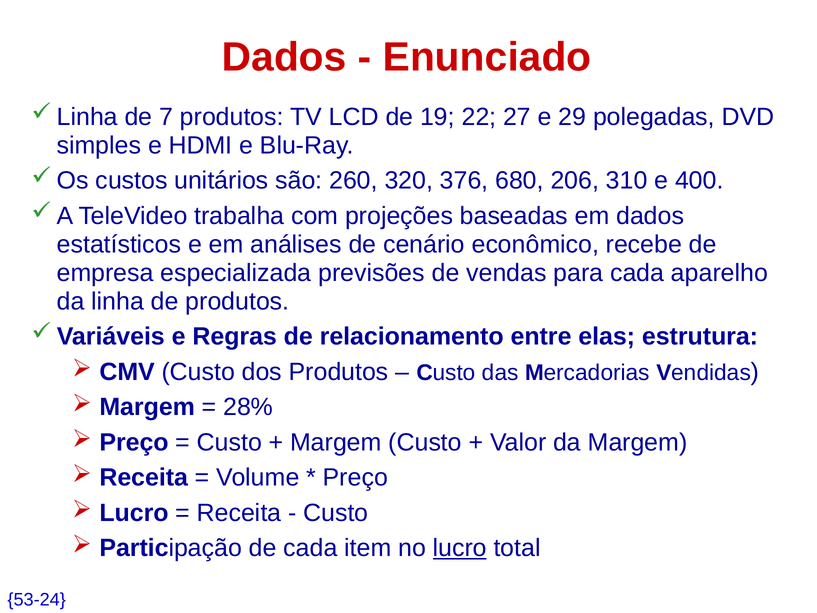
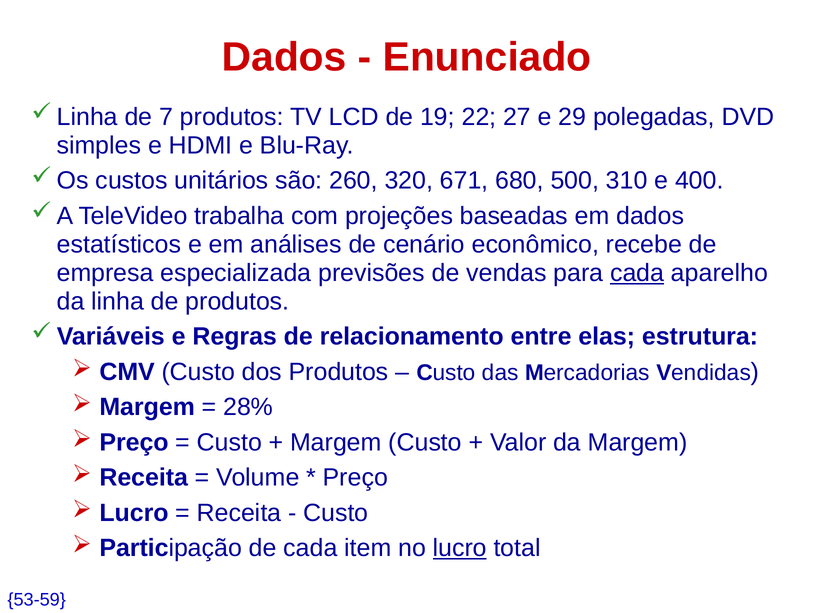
376: 376 -> 671 (464, 181)
206: 206 -> 500 (575, 181)
cada underline: none -> present (637, 273)
53-24: 53-24 -> 53-59 (37, 599)
